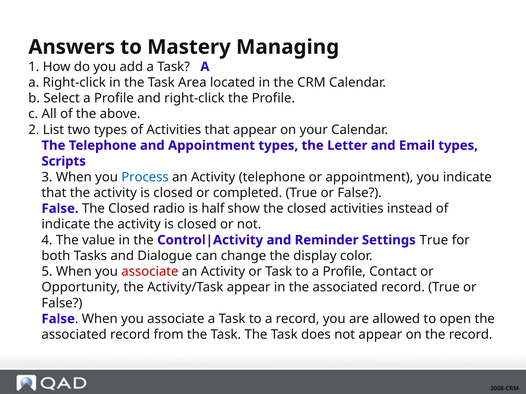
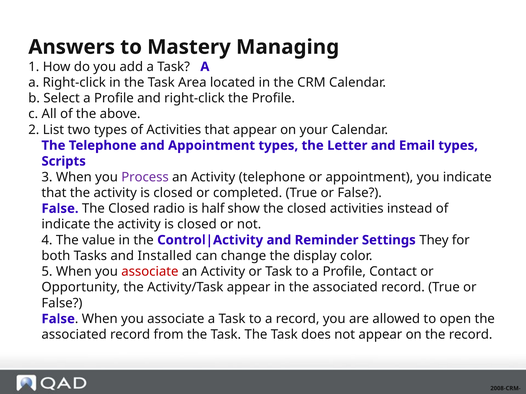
Process colour: blue -> purple (145, 177)
Settings True: True -> They (434, 240)
Dialogue: Dialogue -> Installed (165, 256)
